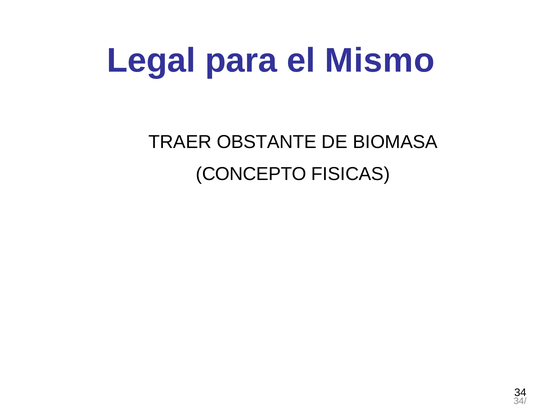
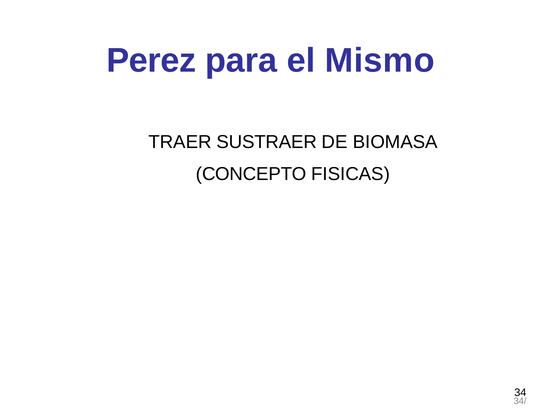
Legal: Legal -> Perez (151, 61)
OBSTANTE: OBSTANTE -> SUSTRAER (267, 142)
